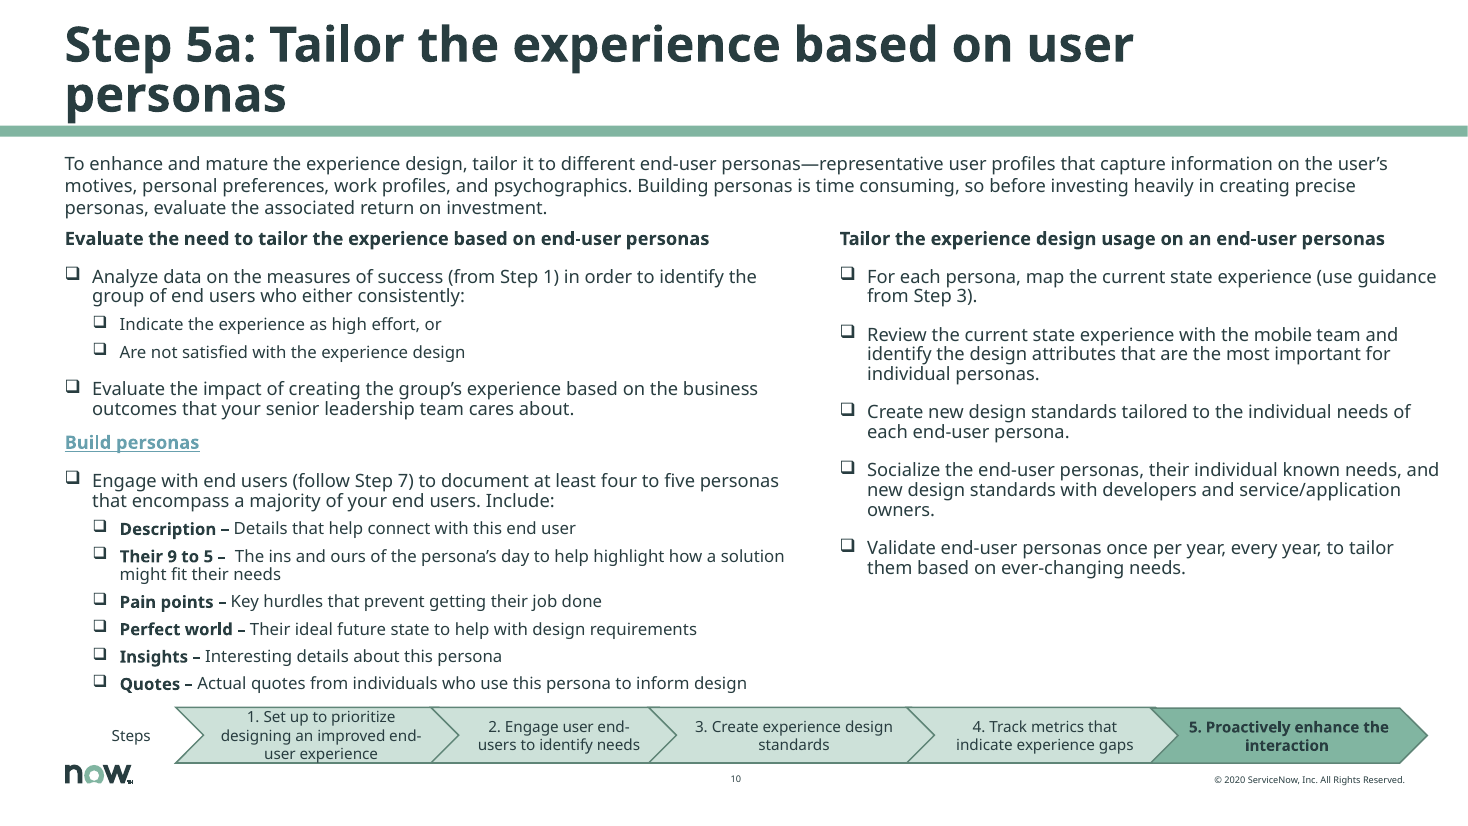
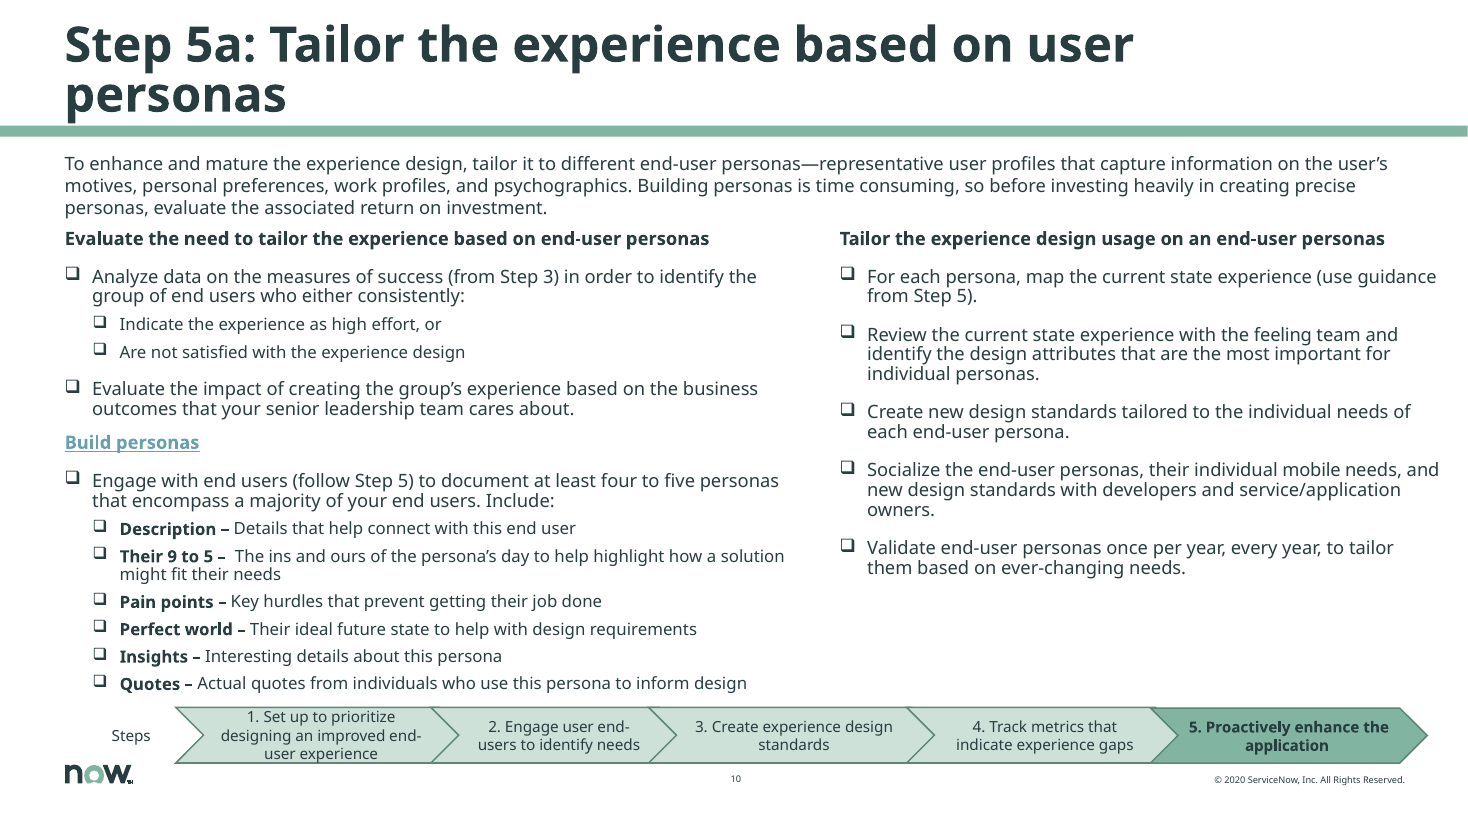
Step 1: 1 -> 3 (551, 277)
from Step 3: 3 -> 5 (967, 297)
mobile: mobile -> feeling (1283, 335)
known: known -> mobile (1312, 471)
follow Step 7: 7 -> 5 (406, 481)
interaction: interaction -> application (1287, 746)
